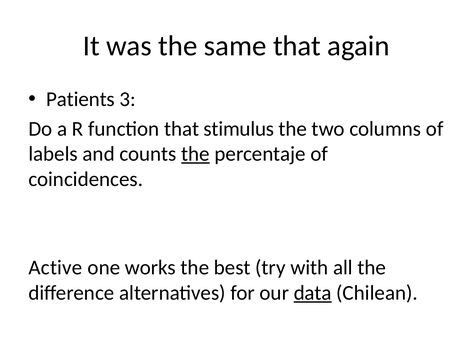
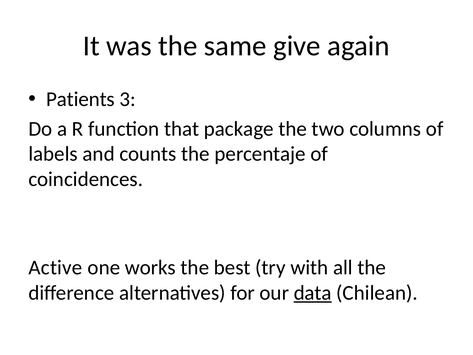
same that: that -> give (297, 46)
stimulus: stimulus -> package (239, 129)
the underline: present -> none (195, 154)
